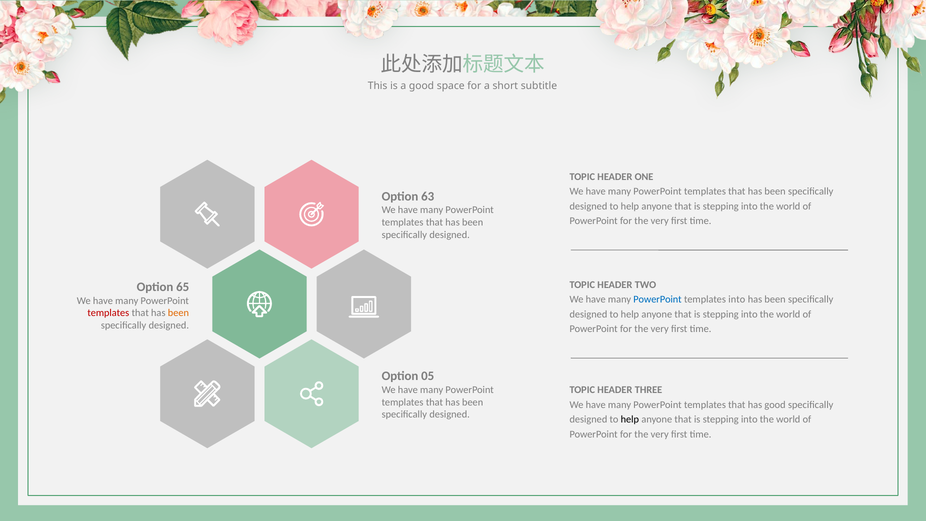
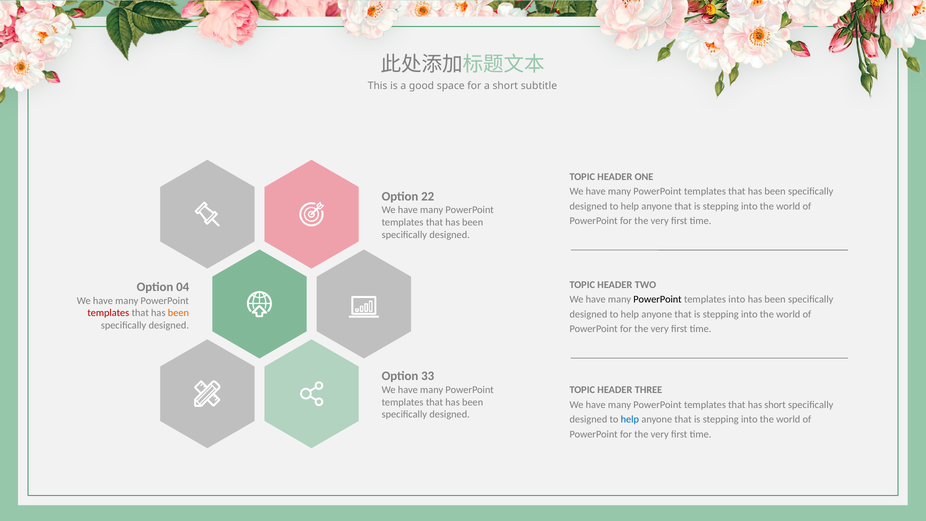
63: 63 -> 22 (428, 196)
65: 65 -> 04 (183, 287)
PowerPoint colour: blue -> black (658, 299)
05: 05 -> 33 (428, 376)
has good: good -> short (775, 405)
help colour: black -> blue (630, 419)
